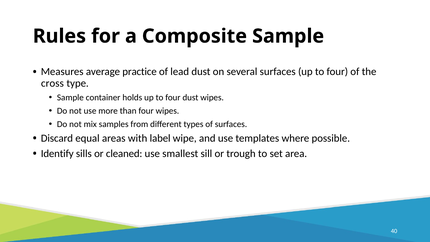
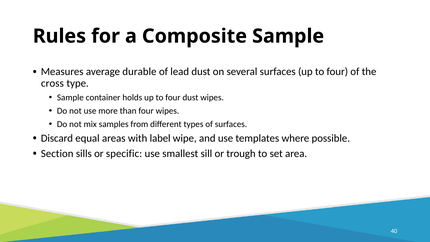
practice: practice -> durable (139, 72)
Identify: Identify -> Section (57, 153)
cleaned: cleaned -> specific (124, 153)
